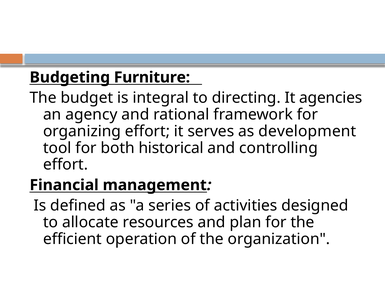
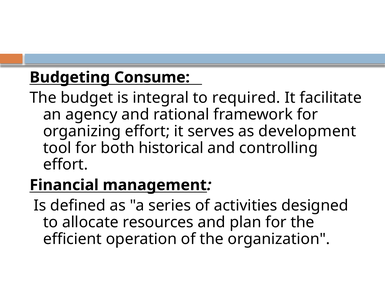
Furniture: Furniture -> Consume (152, 78)
directing: directing -> required (246, 98)
agencies: agencies -> facilitate (331, 98)
